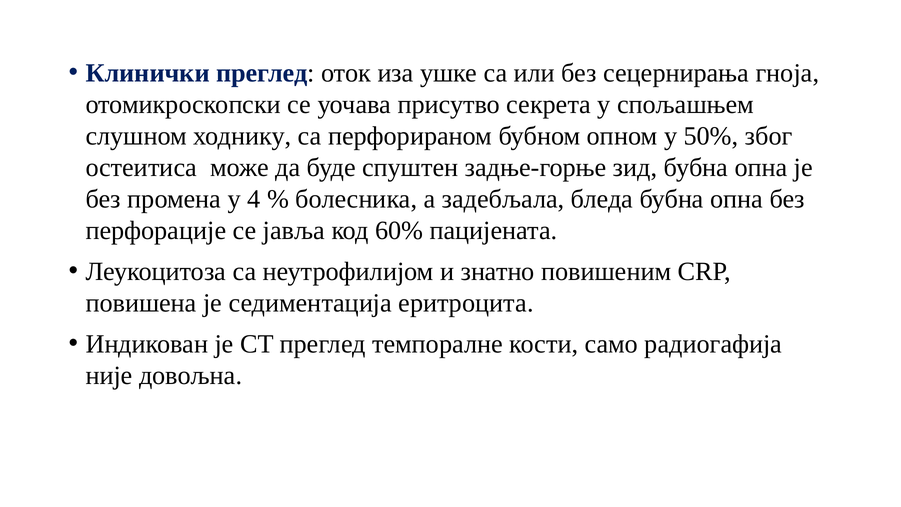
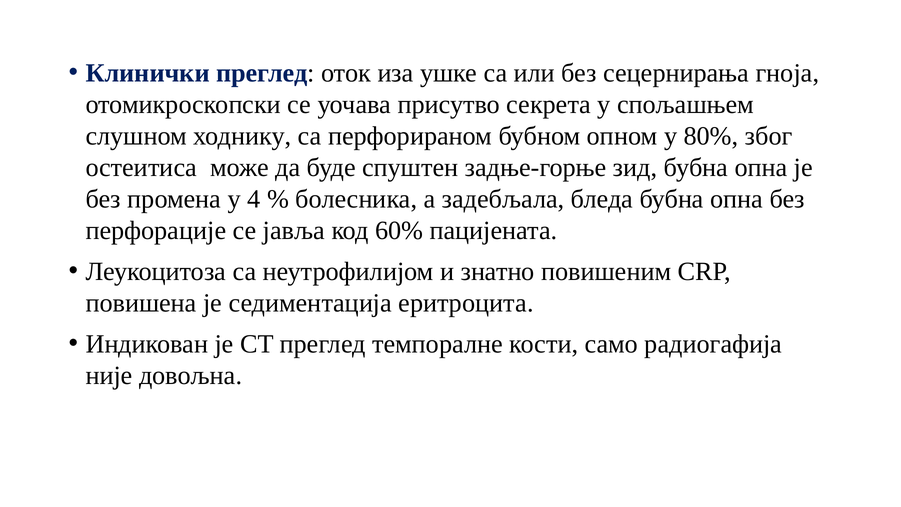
50%: 50% -> 80% (711, 136)
